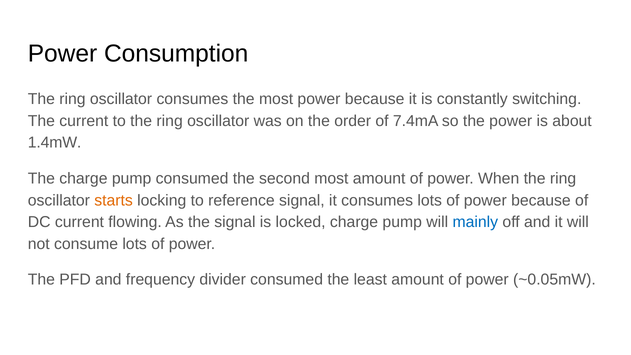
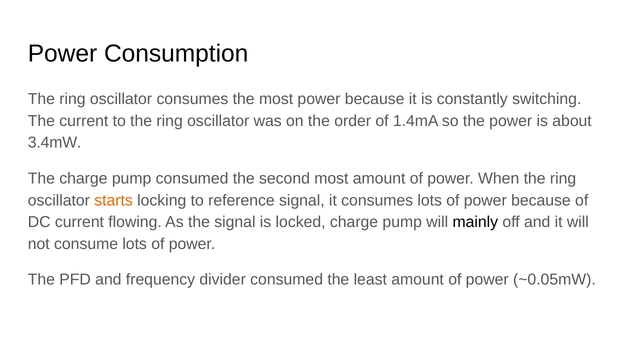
7.4mA: 7.4mA -> 1.4mA (416, 121)
1.4mW: 1.4mW -> 3.4mW (55, 143)
mainly colour: blue -> black (475, 222)
